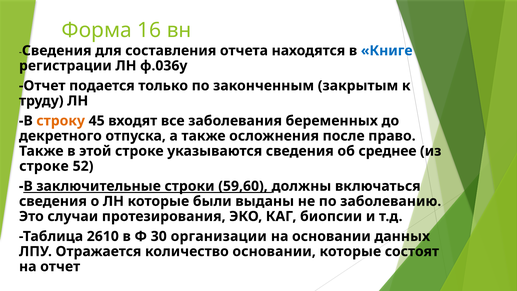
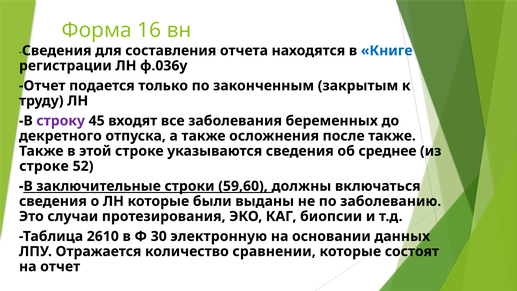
строку colour: orange -> purple (61, 121)
после право: право -> также (392, 136)
организации: организации -> электронную (219, 236)
количество основании: основании -> сравнении (274, 251)
